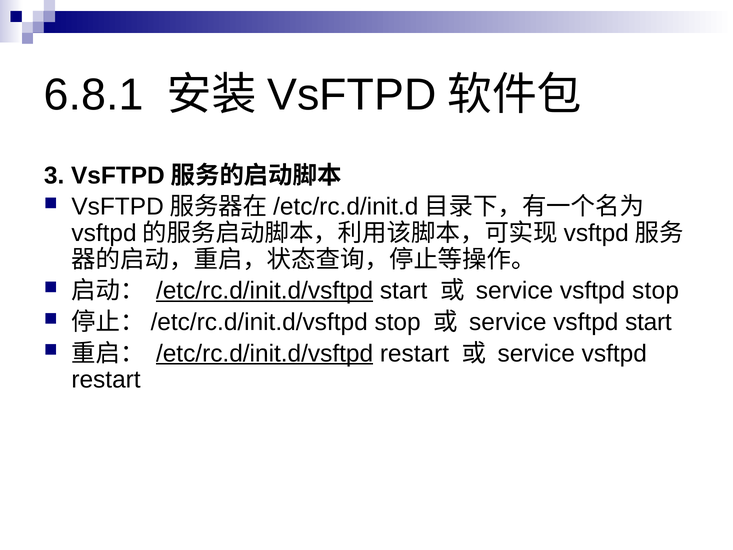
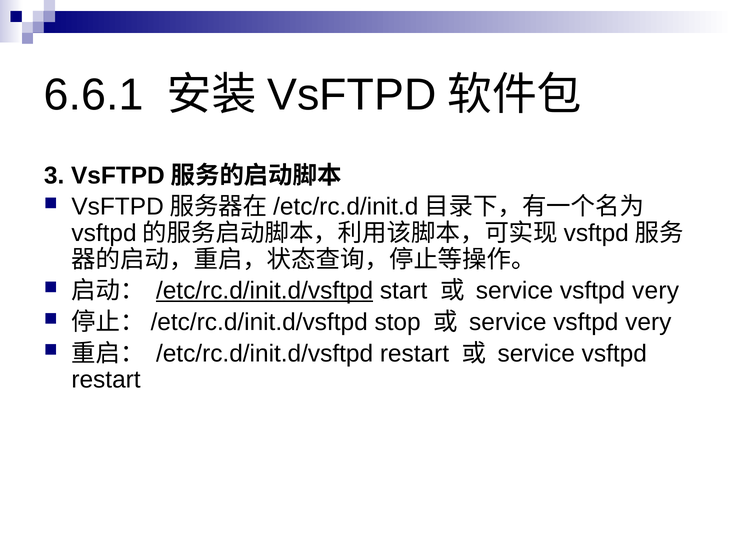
6.8.1: 6.8.1 -> 6.6.1 (94, 95)
stop: stop -> very (656, 291)
start: start -> very (648, 322)
/etc/rc.d/init.d/vsftpd underline: present -> none (265, 353)
